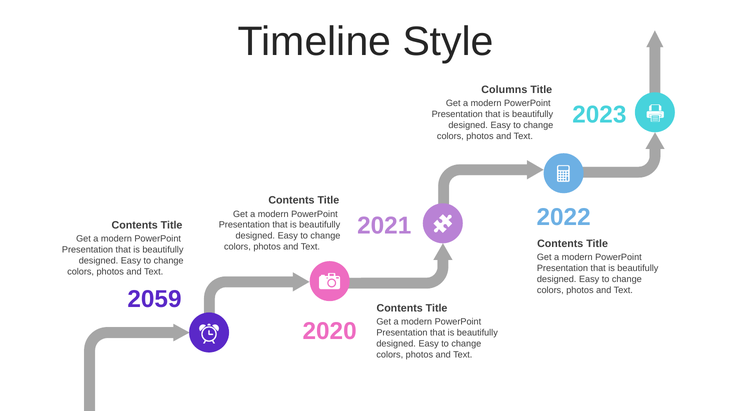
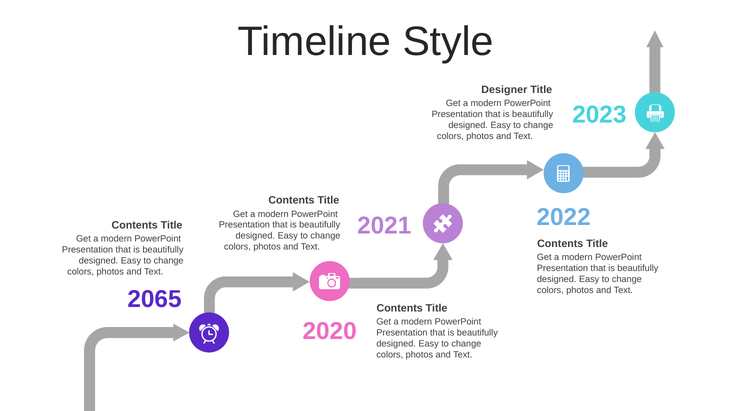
Columns: Columns -> Designer (504, 89)
2059: 2059 -> 2065 (154, 299)
